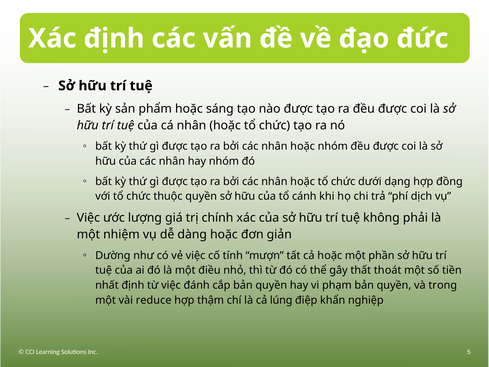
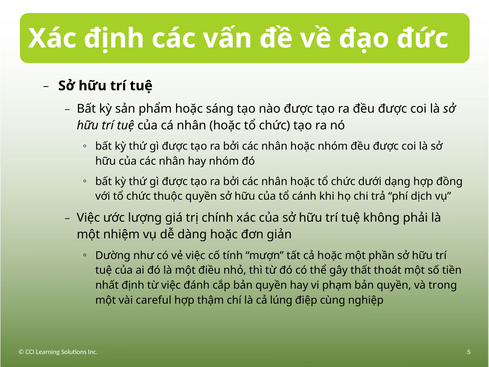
reduce: reduce -> careful (154, 300)
khẩn: khẩn -> cùng (333, 300)
